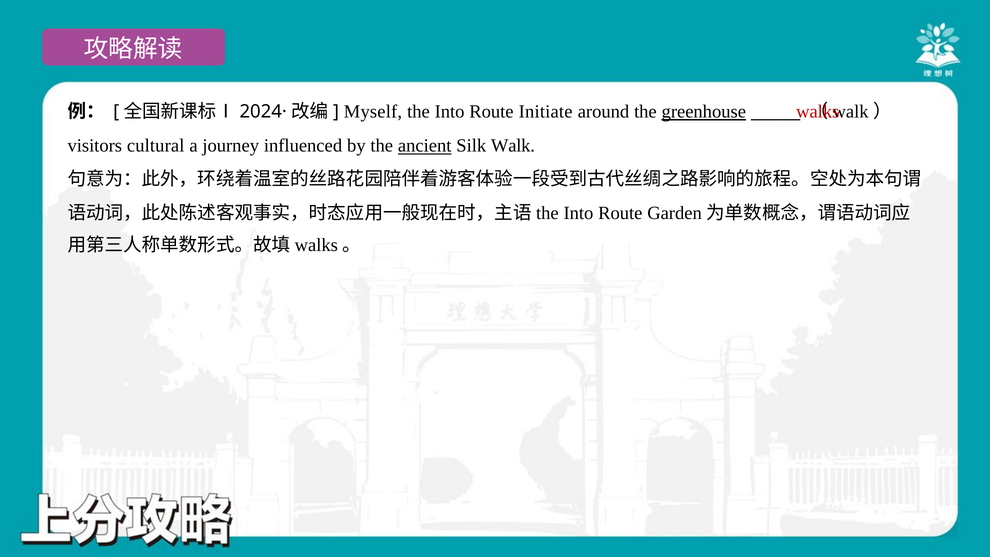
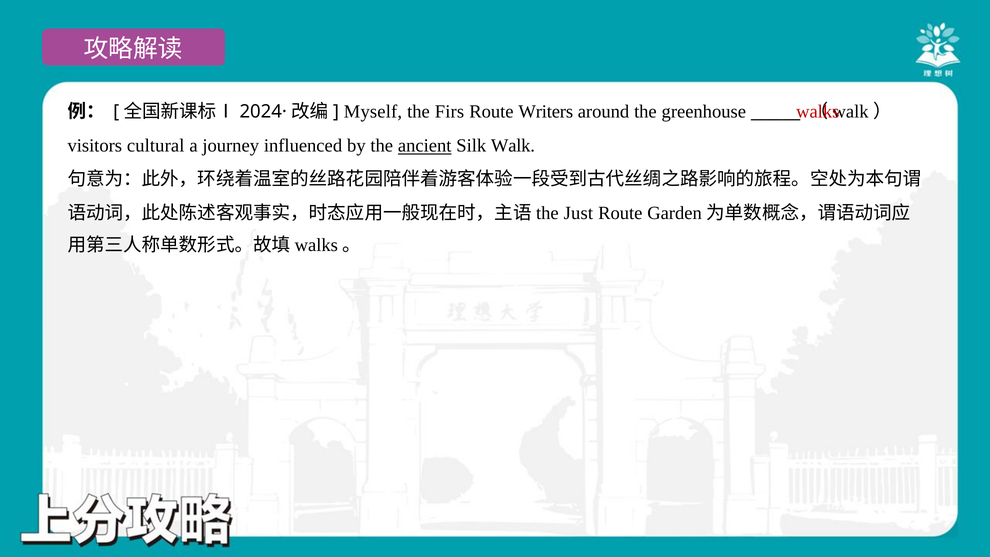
the Into: Into -> Firs (449, 112)
Initiate: Initiate -> Writers (546, 112)
greenhouse underline: present -> none (704, 112)
Into: Into -> Just (578, 213)
